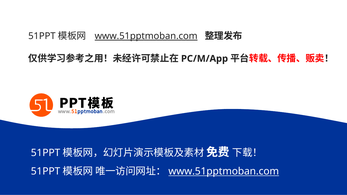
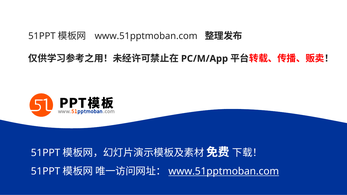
www.51pptmoban.com underline: present -> none (146, 36)
